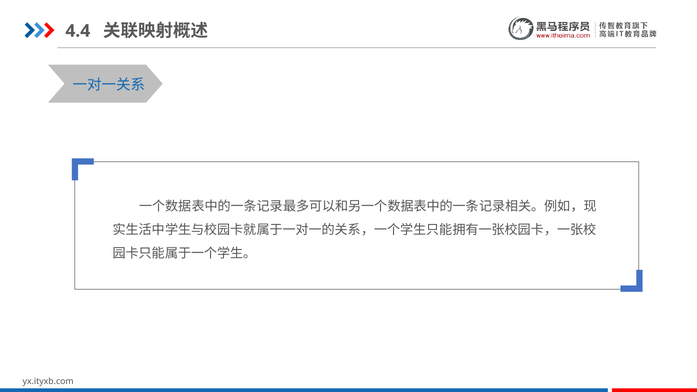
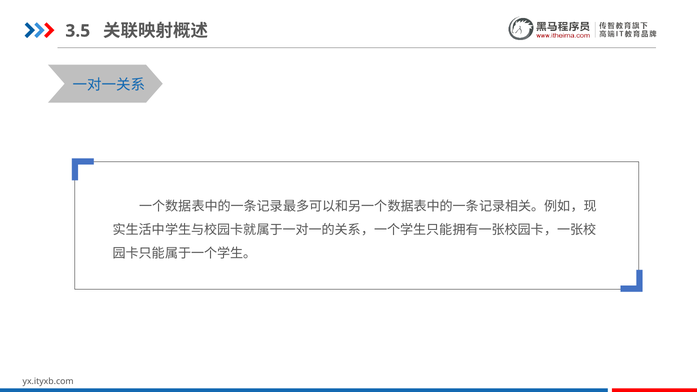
4.4: 4.4 -> 3.5 (78, 31)
